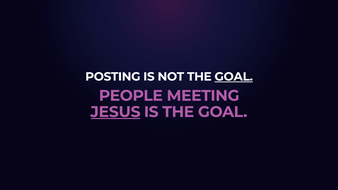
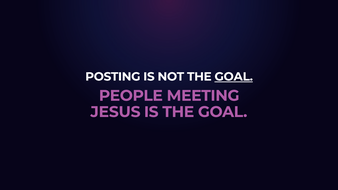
JESUS underline: present -> none (115, 112)
